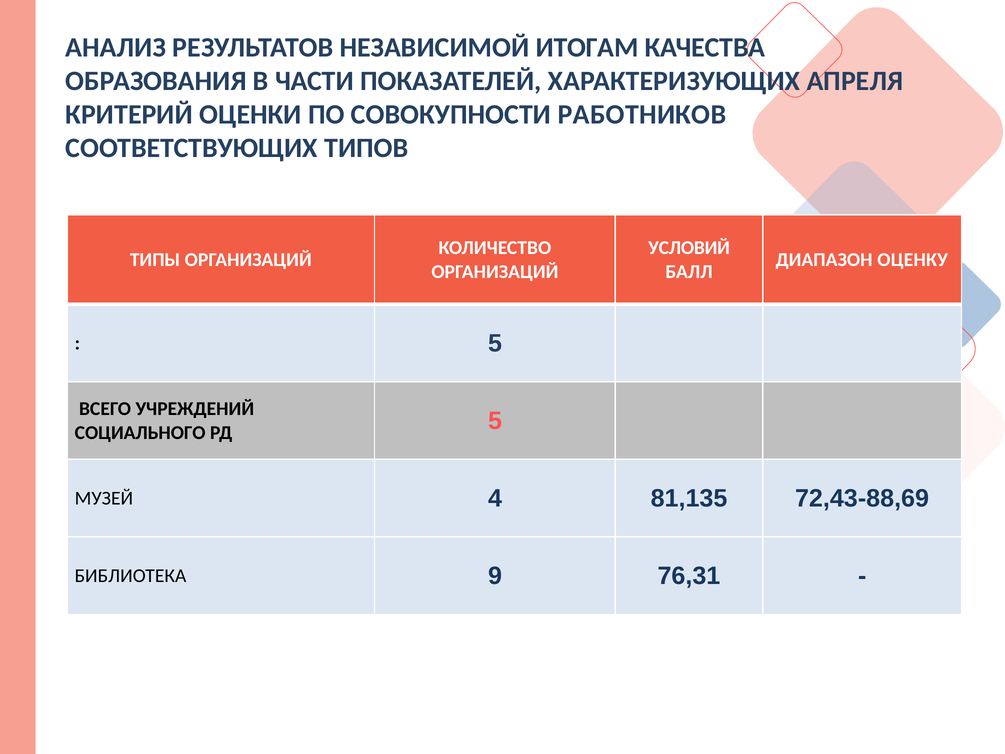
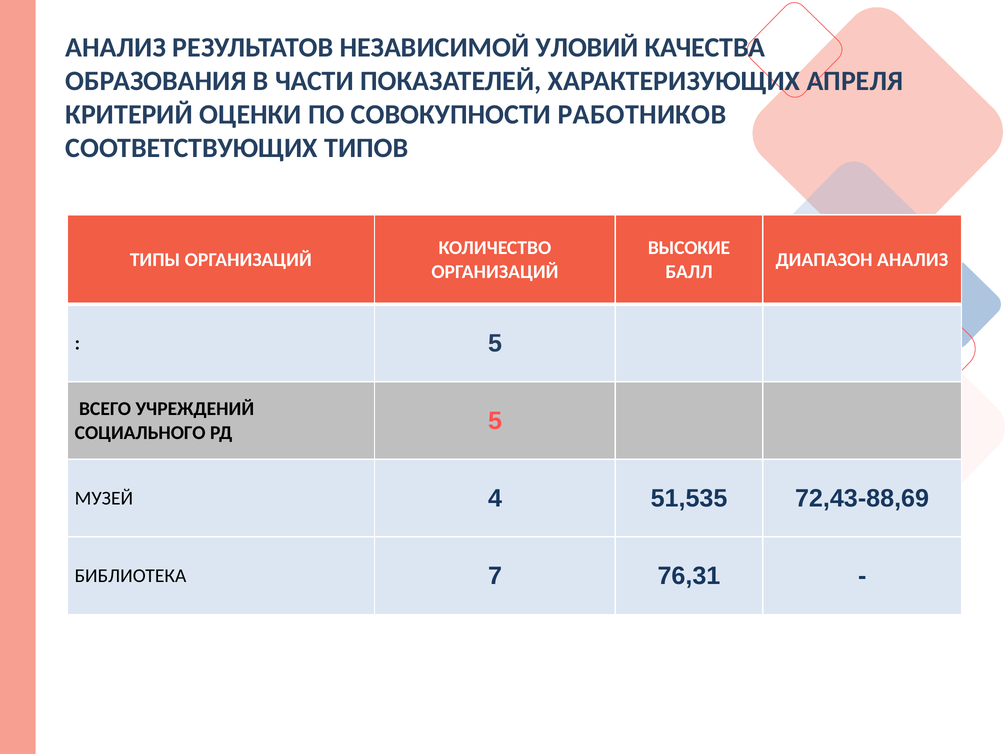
ИТОГАМ: ИТОГАМ -> УЛОВИЙ (587, 48)
УСЛОВИЙ: УСЛОВИЙ -> ВЫСОКИЕ (689, 248)
ДИАПАЗОН ОЦЕНКУ: ОЦЕНКУ -> АНАЛИЗ (913, 260)
81,135: 81,135 -> 51,535 (689, 498)
9: 9 -> 7 (495, 576)
